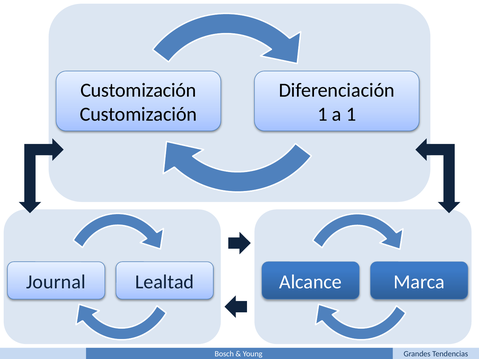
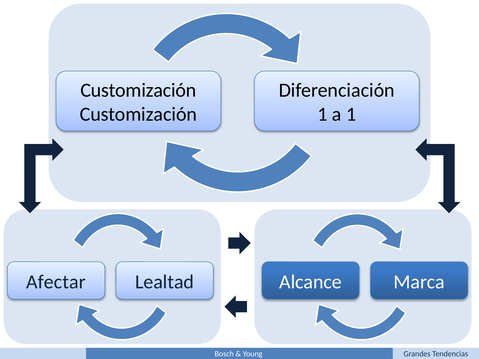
Journal: Journal -> Afectar (56, 282)
